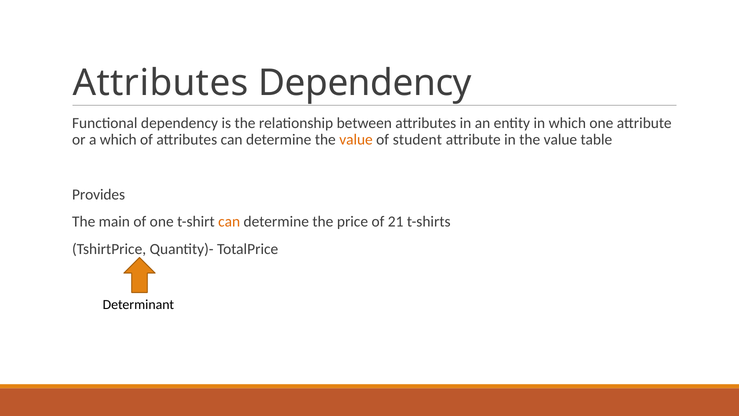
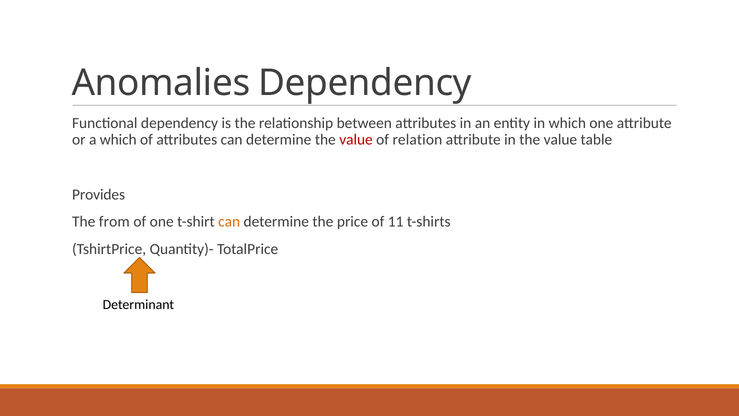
Attributes: Attributes -> Anomalies (161, 83)
value colour: orange -> red (356, 140)
student: student -> relation (417, 140)
main: main -> from (114, 222)
21: 21 -> 11 (396, 222)
